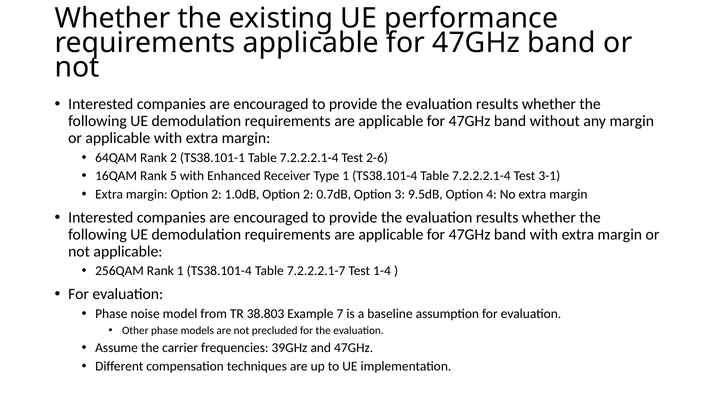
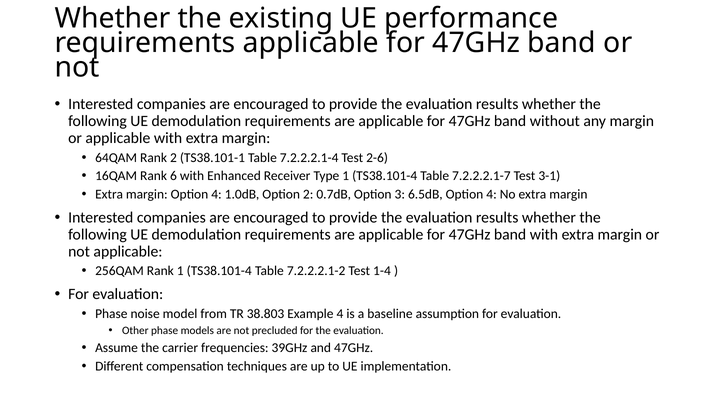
5: 5 -> 6 (173, 176)
TS38.101-4 Table 7.2.2.2.1-4: 7.2.2.2.1-4 -> 7.2.2.2.1-7 (481, 176)
margin Option 2: 2 -> 4 (217, 194)
9.5dB: 9.5dB -> 6.5dB (425, 194)
7.2.2.2.1-7: 7.2.2.2.1-7 -> 7.2.2.2.1-2 (316, 271)
Example 7: 7 -> 4 (340, 314)
